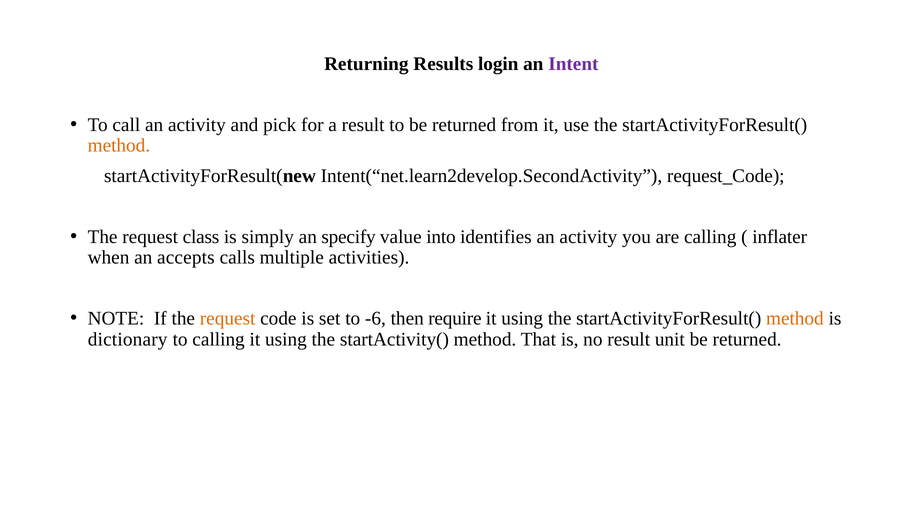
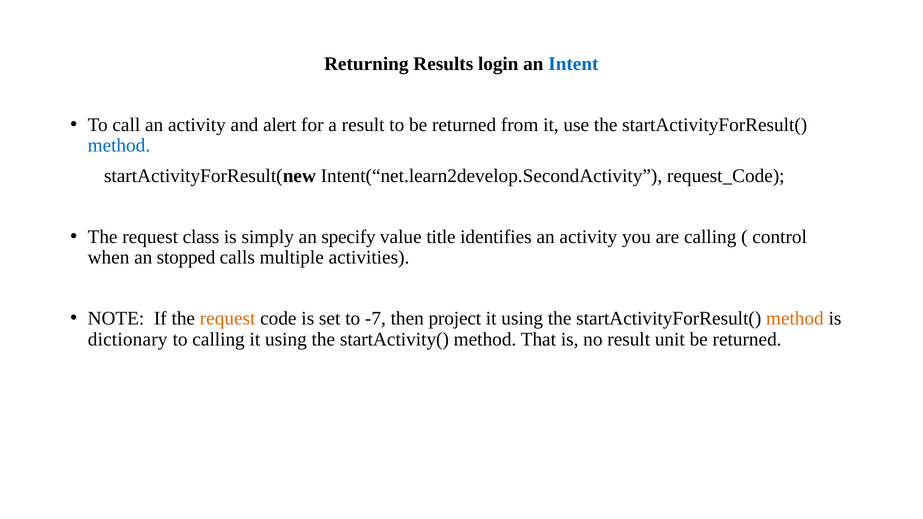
Intent colour: purple -> blue (573, 64)
pick: pick -> alert (280, 125)
method colour: orange -> blue (119, 146)
into: into -> title (441, 237)
inflater: inflater -> control (780, 237)
accepts: accepts -> stopped (186, 258)
-6: -6 -> -7 (375, 319)
require: require -> project (455, 319)
